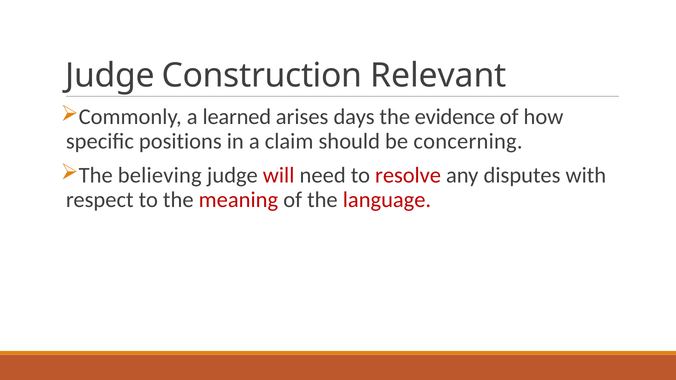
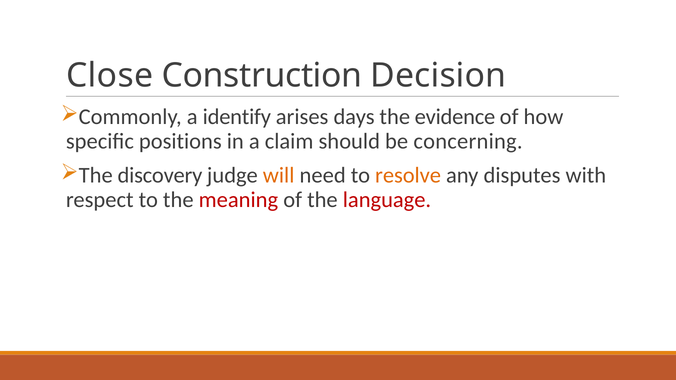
Judge: Judge -> Close (110, 76)
Relevant: Relevant -> Decision (438, 76)
learned: learned -> identify (237, 117)
believing: believing -> discovery (160, 175)
will colour: red -> orange (279, 175)
resolve colour: red -> orange (408, 175)
